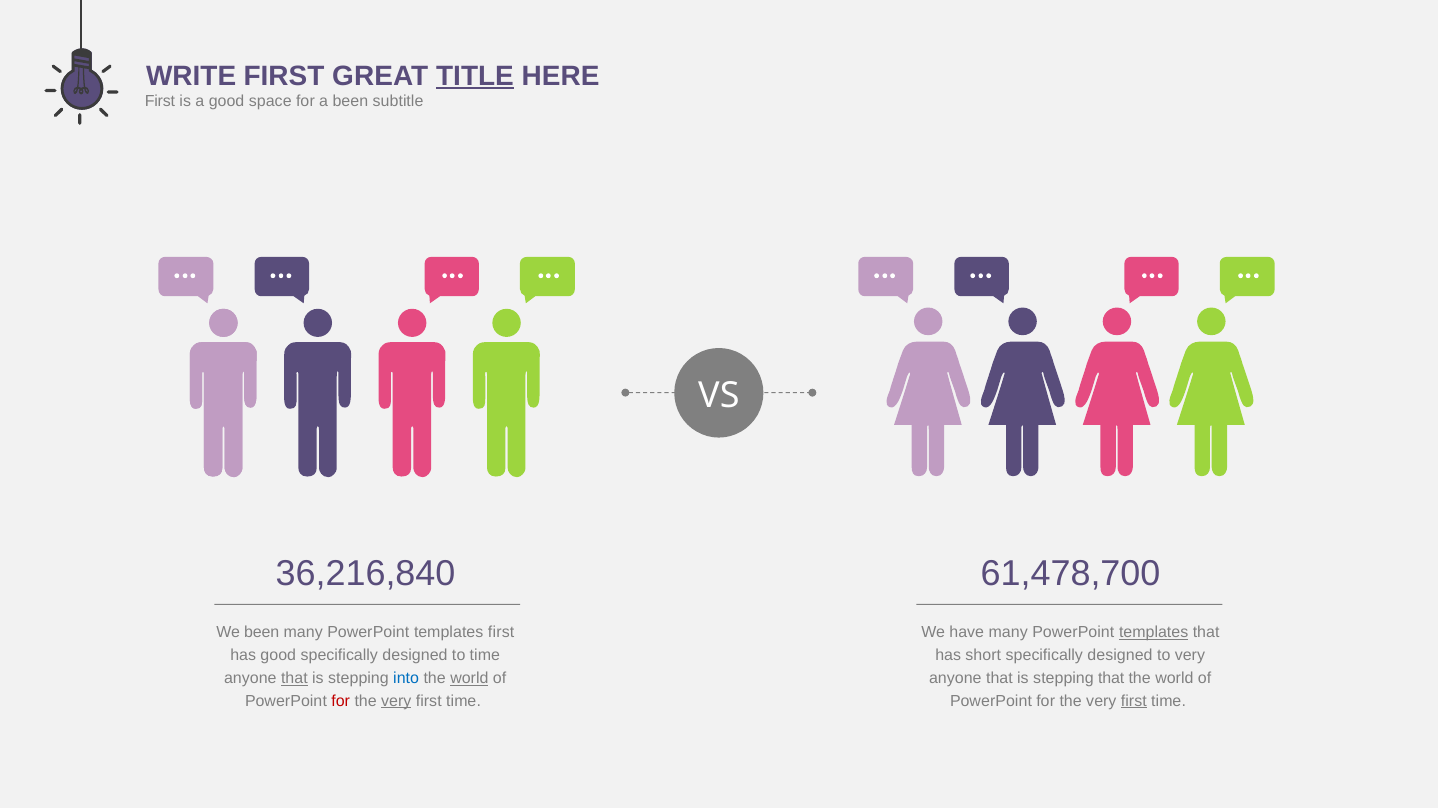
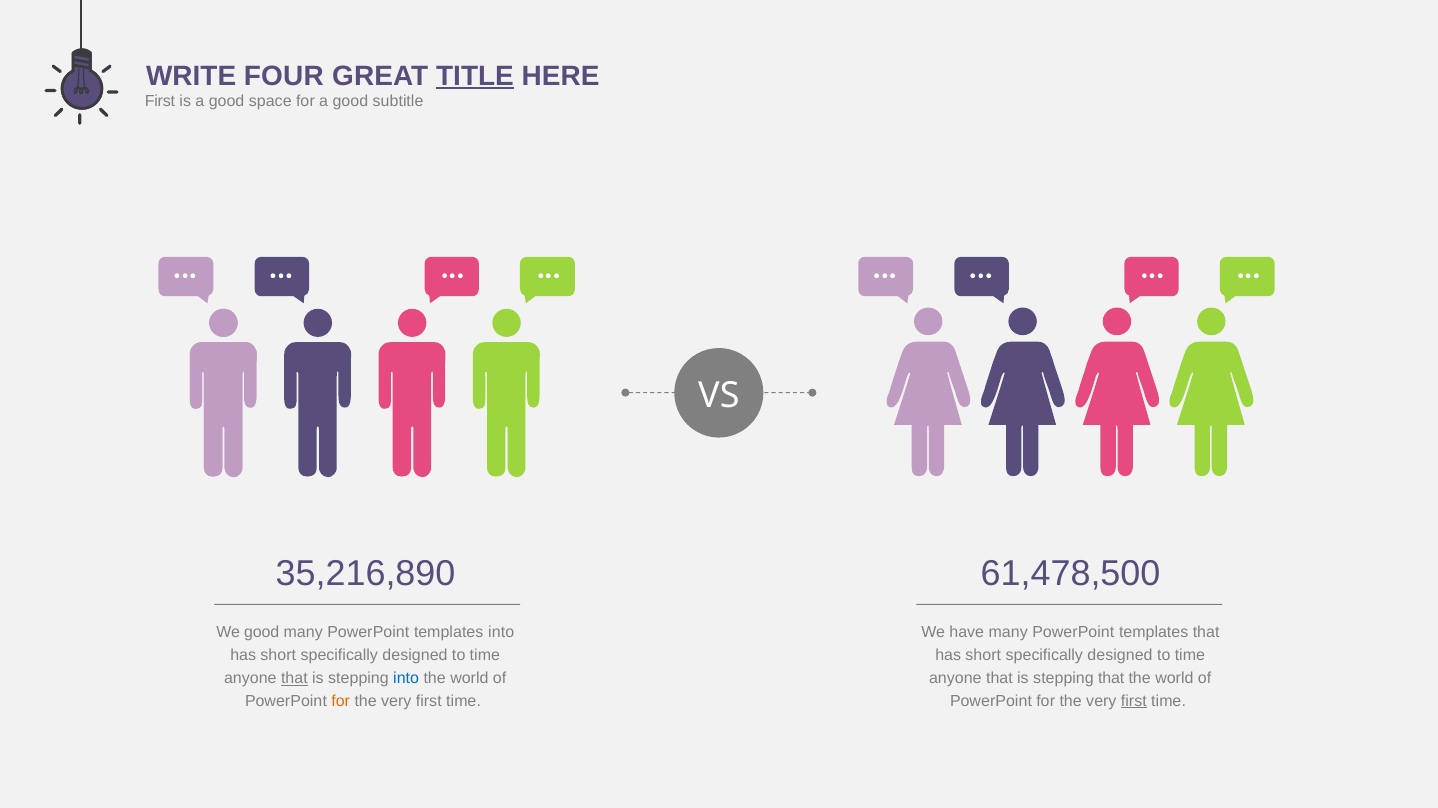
WRITE FIRST: FIRST -> FOUR (284, 76)
for a been: been -> good (350, 101)
36,216,840: 36,216,840 -> 35,216,890 (366, 574)
61,478,700: 61,478,700 -> 61,478,500 (1071, 574)
We been: been -> good (262, 633)
templates first: first -> into (501, 633)
templates underline: present -> none (1154, 633)
good: good -> short (278, 656)
very: very -> time (1190, 656)
world underline: present -> none (469, 679)
for colour: red -> orange (341, 702)
very underline: present -> none (396, 702)
